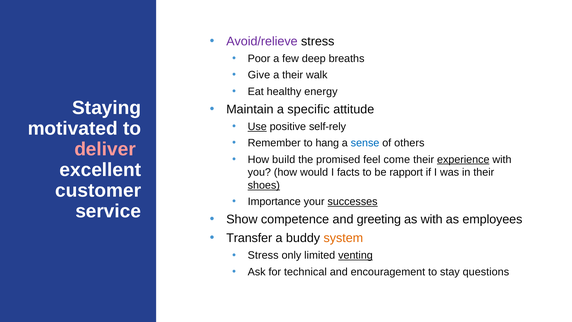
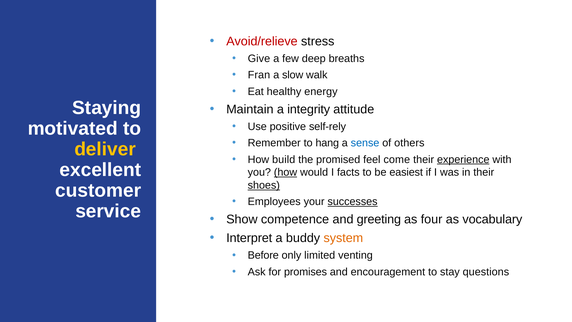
Avoid/relieve colour: purple -> red (262, 41)
Poor: Poor -> Give (259, 59)
Give: Give -> Fran (259, 75)
a their: their -> slow (293, 75)
specific: specific -> integrity (309, 109)
Use underline: present -> none (257, 127)
deliver colour: pink -> yellow (105, 149)
how underline: none -> present (285, 172)
rapport: rapport -> easiest (406, 172)
Importance: Importance -> Employees (274, 202)
as with: with -> four (432, 219)
employees: employees -> vocabulary (492, 219)
Transfer: Transfer -> Interpret (249, 238)
Stress: Stress -> Before (263, 255)
venting underline: present -> none (355, 255)
technical: technical -> promises (305, 272)
